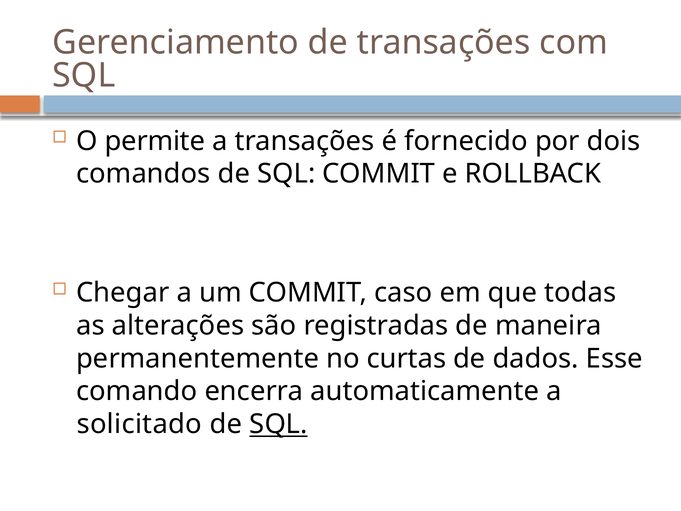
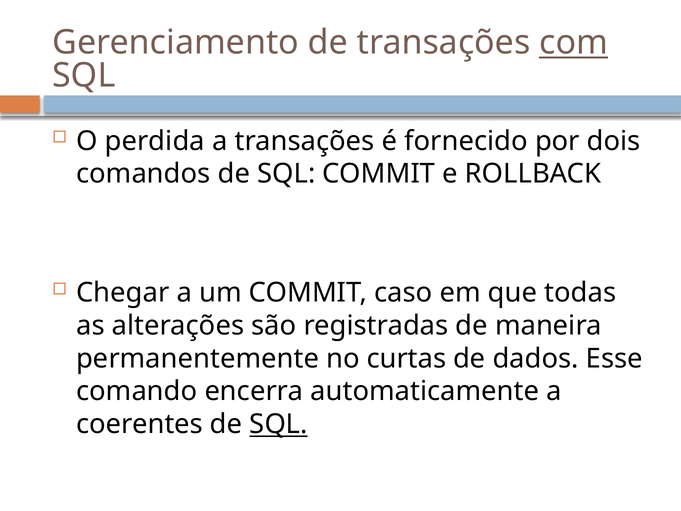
com underline: none -> present (574, 43)
permite: permite -> perdida (155, 141)
solicitado: solicitado -> coerentes (140, 424)
